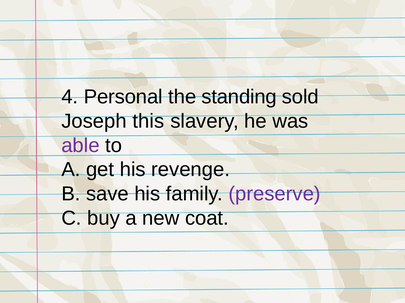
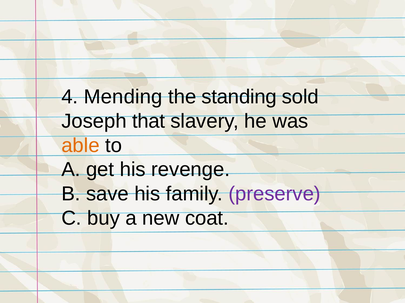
Personal: Personal -> Mending (123, 97)
this: this -> that (149, 121)
able colour: purple -> orange (80, 146)
